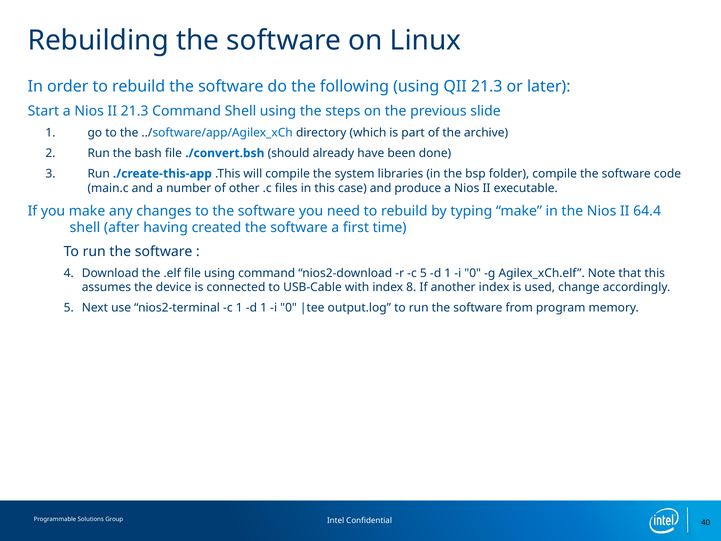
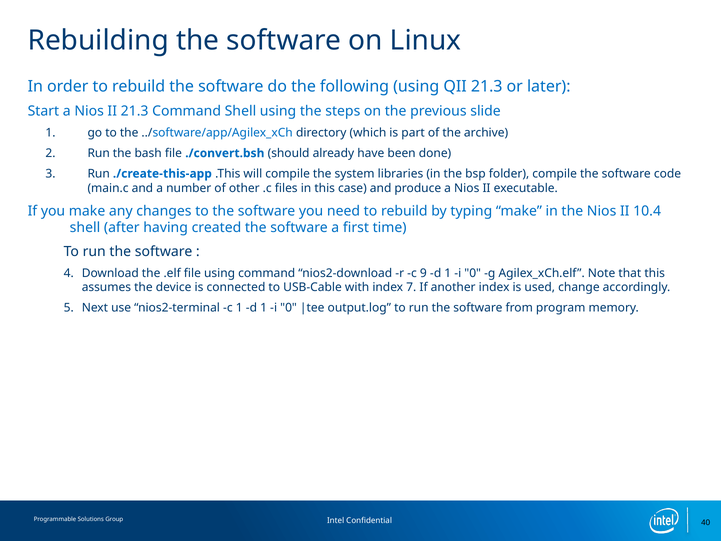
64.4: 64.4 -> 10.4 (647, 211)
c 5: 5 -> 9 (423, 273)
8: 8 -> 7 (411, 287)
